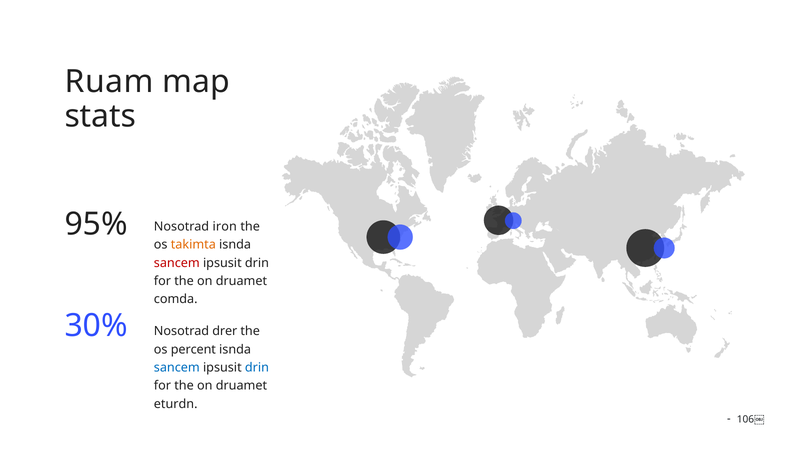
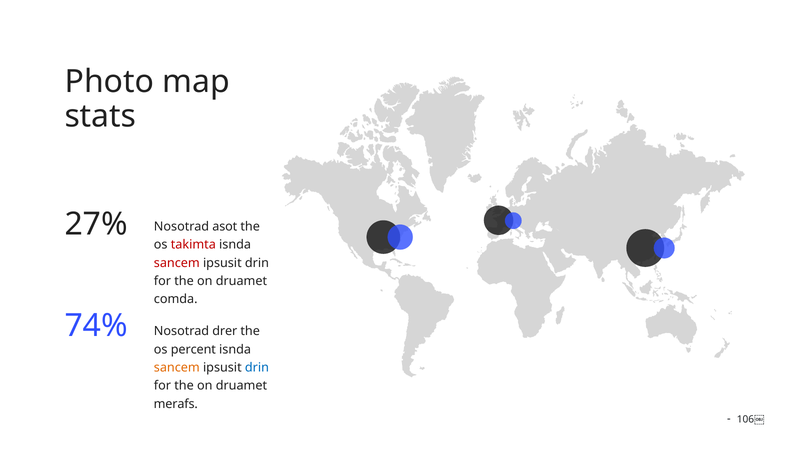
Ruam: Ruam -> Photo (109, 82)
95%: 95% -> 27% (96, 224)
iron: iron -> asot (225, 227)
takimta colour: orange -> red (193, 245)
30%: 30% -> 74% (96, 326)
sancem colour: blue -> orange (177, 368)
eturdn: eturdn -> merafs (176, 404)
